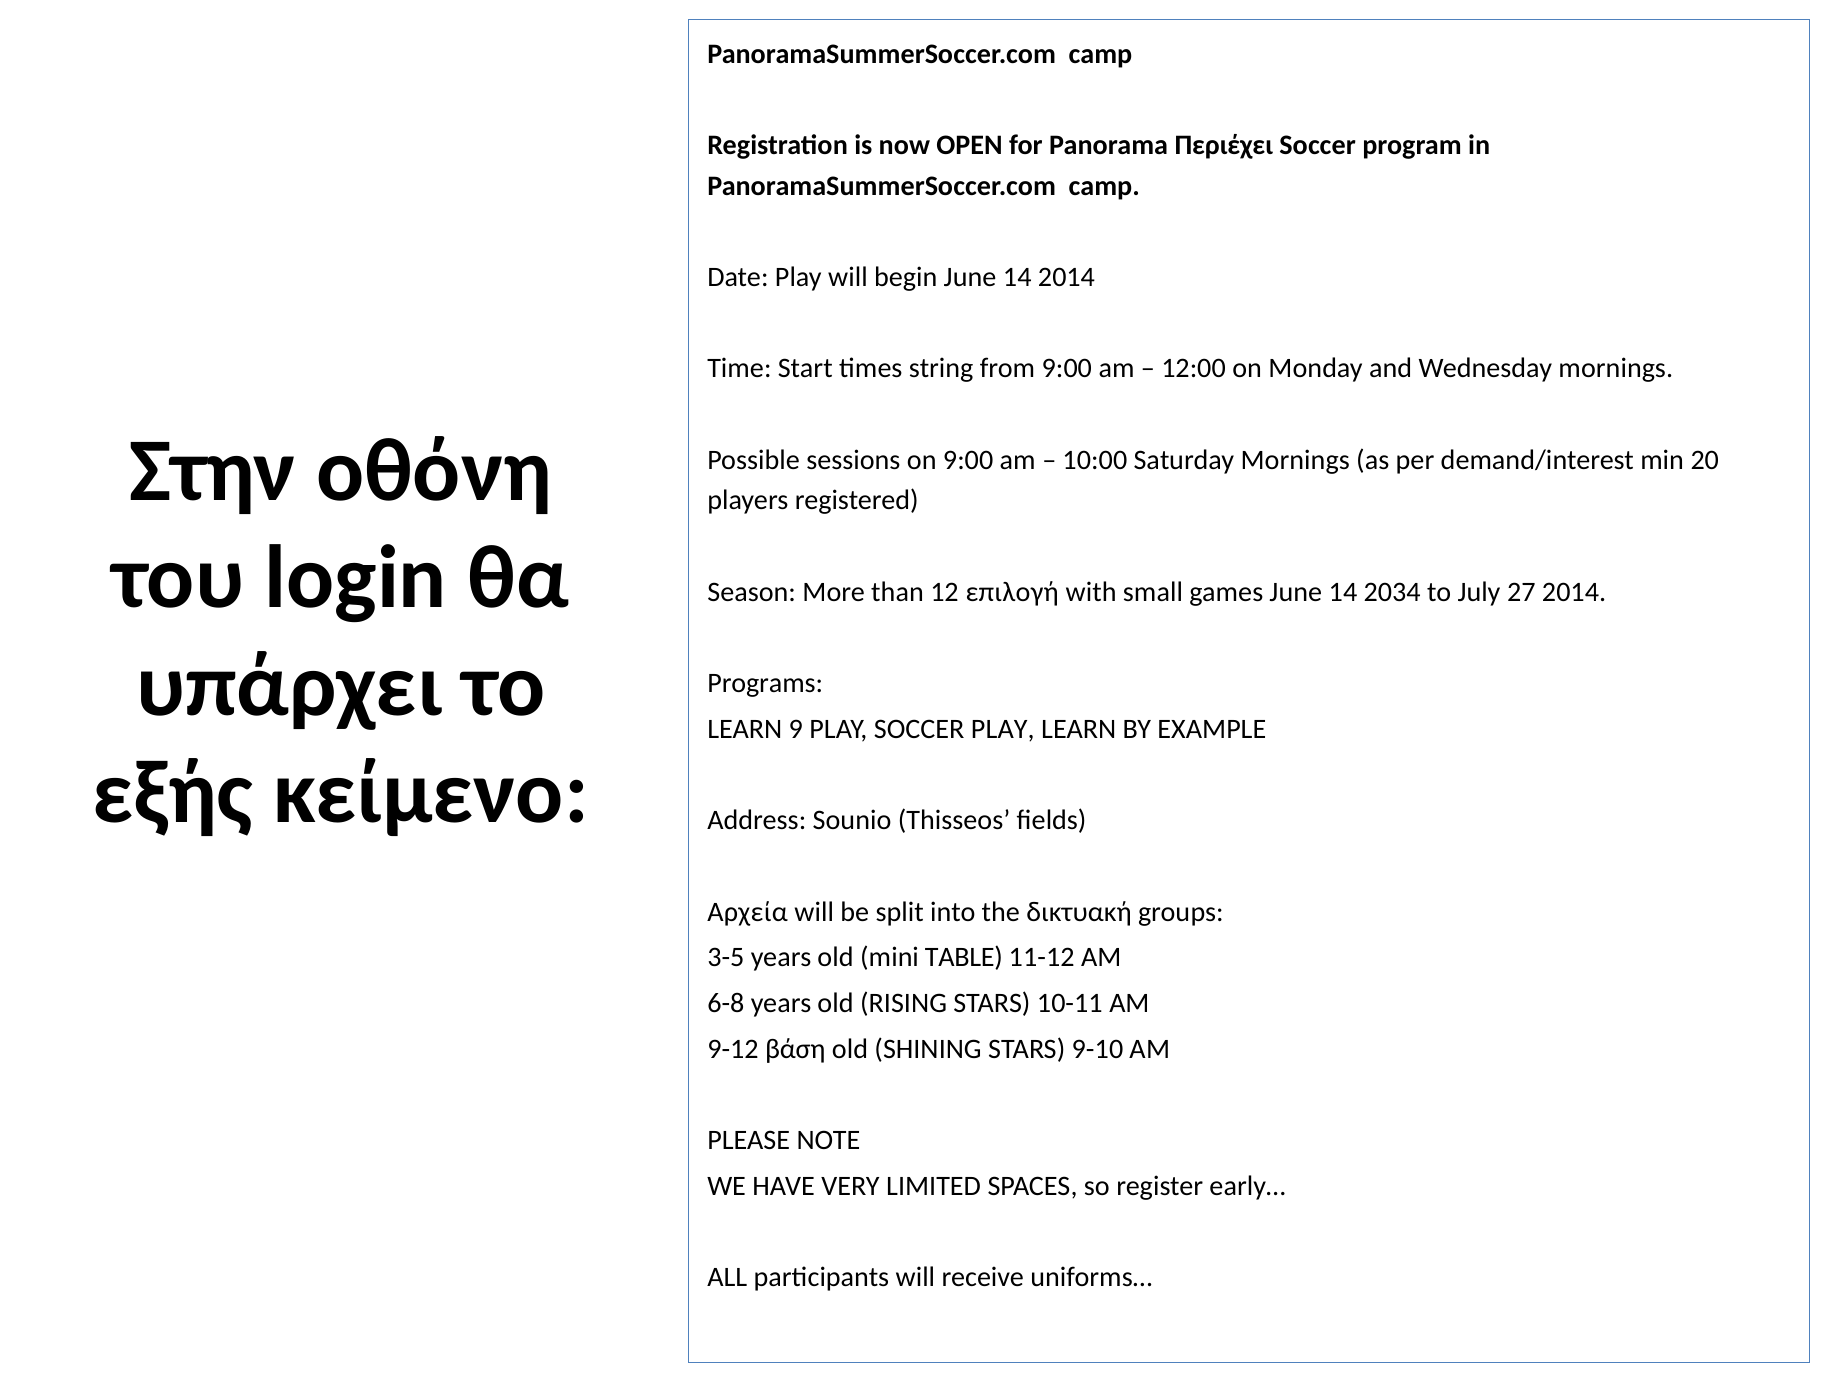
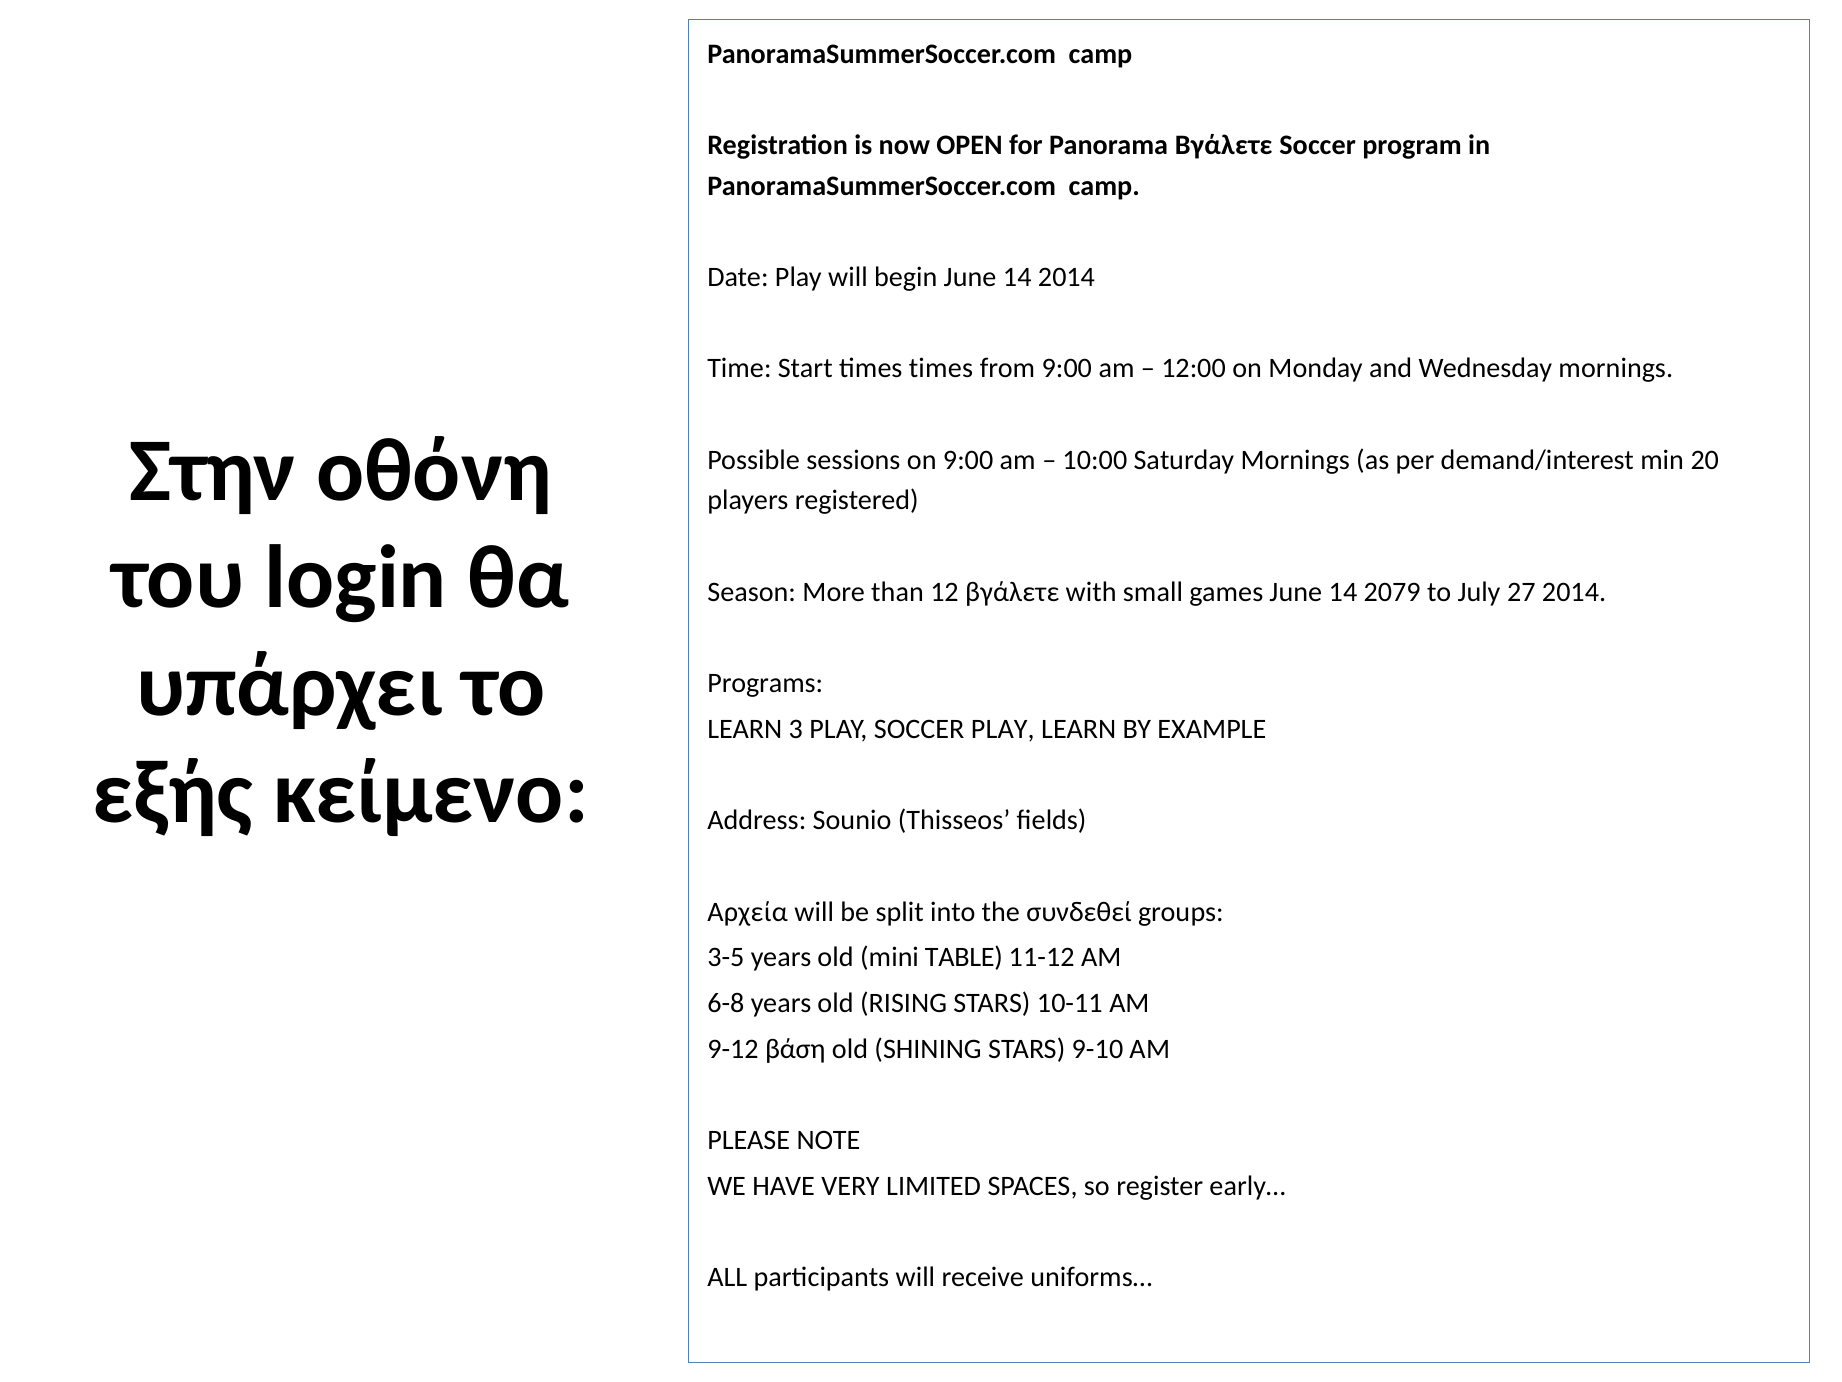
Panorama Περιέχει: Περιέχει -> Βγάλετε (1224, 145)
times string: string -> times (941, 368)
12 επιλογή: επιλογή -> βγάλετε (1012, 592)
2034: 2034 -> 2079 (1392, 592)
9: 9 -> 3 (796, 729)
δικτυακή: δικτυακή -> συνδεθεί (1079, 912)
